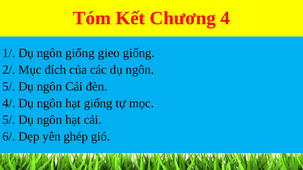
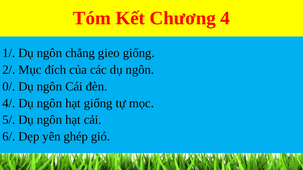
ngôn giống: giống -> chẳng (80, 53)
5/: 5/ -> 0/ (9, 87)
